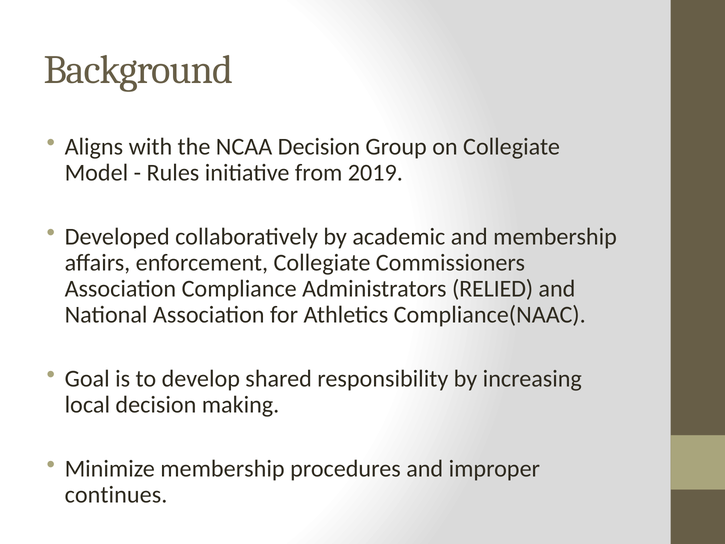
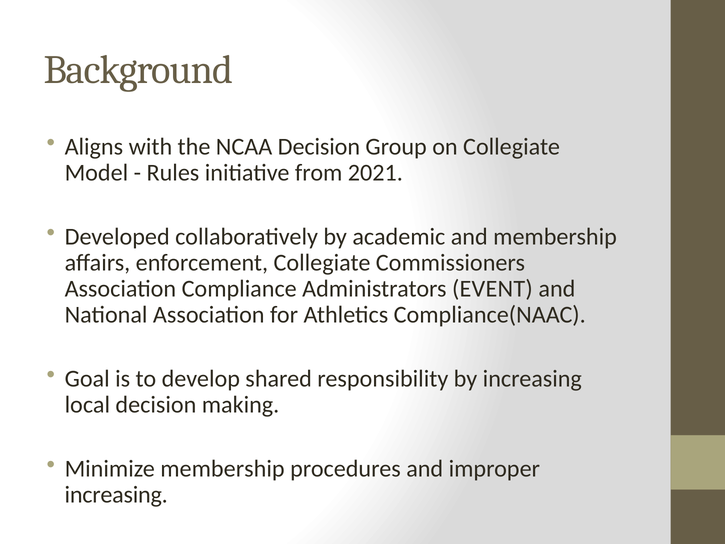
2019: 2019 -> 2021 (375, 173)
RELIED: RELIED -> EVENT (492, 289)
continues: continues -> increasing (116, 495)
